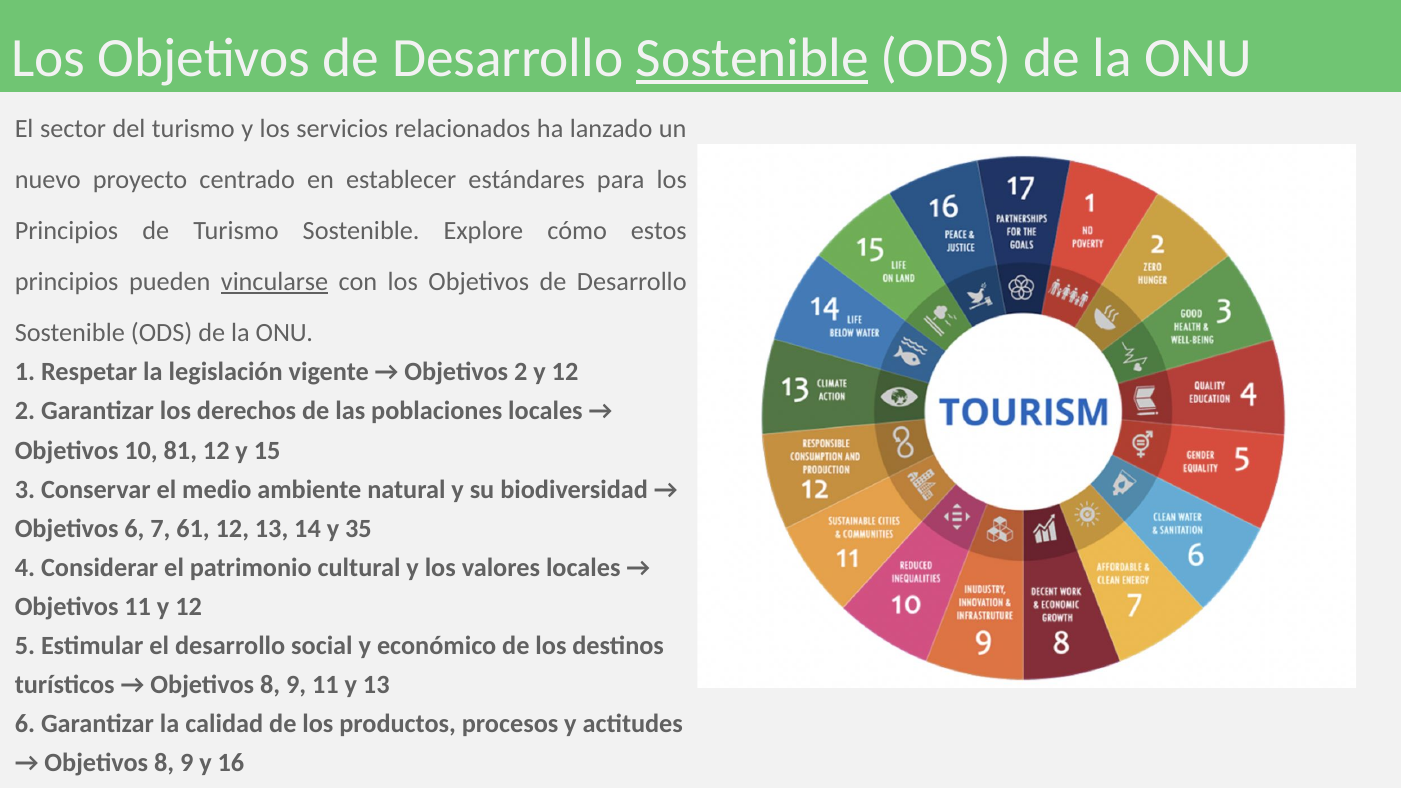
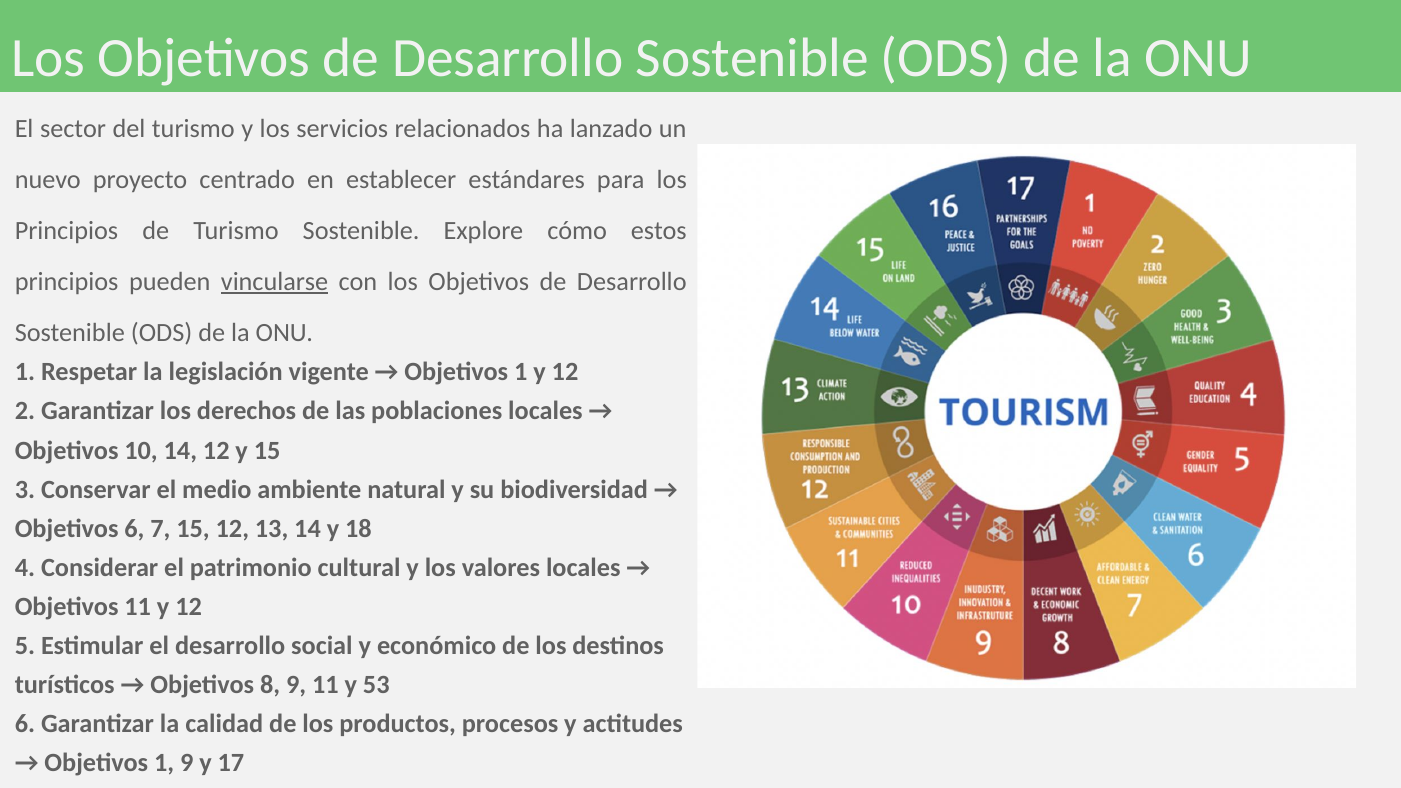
Sostenible underline: present -> none (752, 58)
2: 2 -> 1 (521, 372)
10 81: 81 -> 14 (180, 450)
7 61: 61 -> 15 (193, 529)
35: 35 -> 18 (358, 529)
y 13: 13 -> 53 (376, 685)
8: 8 -> 1 (164, 763)
16: 16 -> 17 (231, 763)
